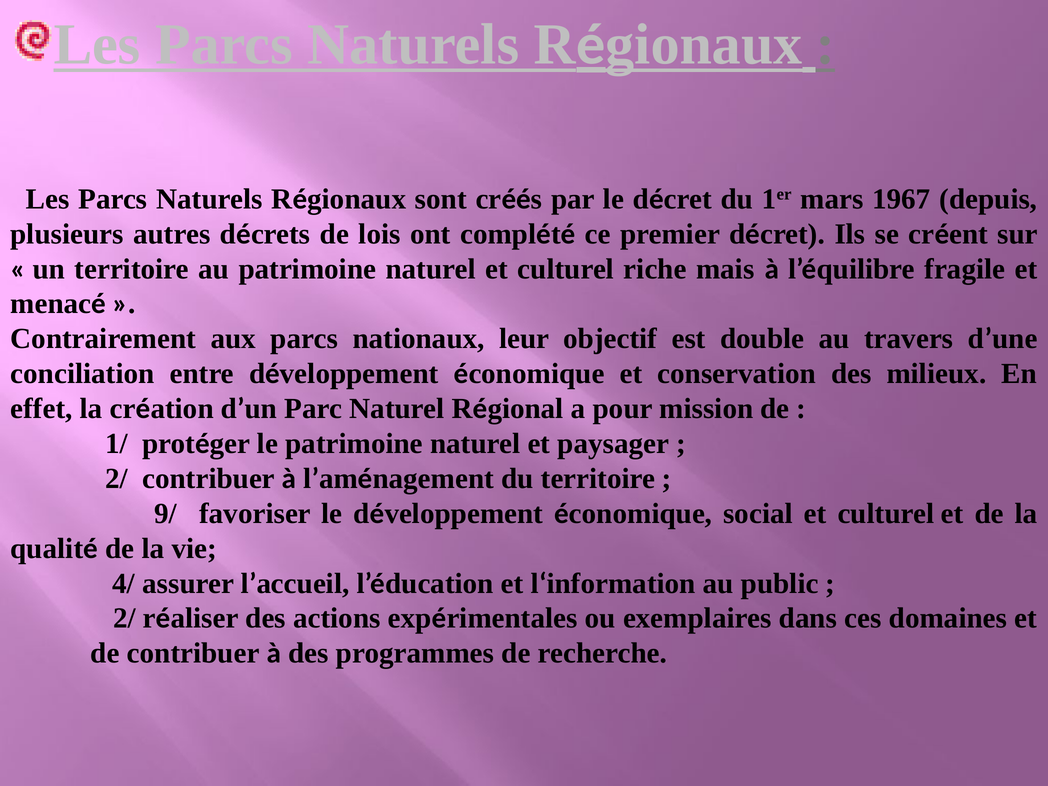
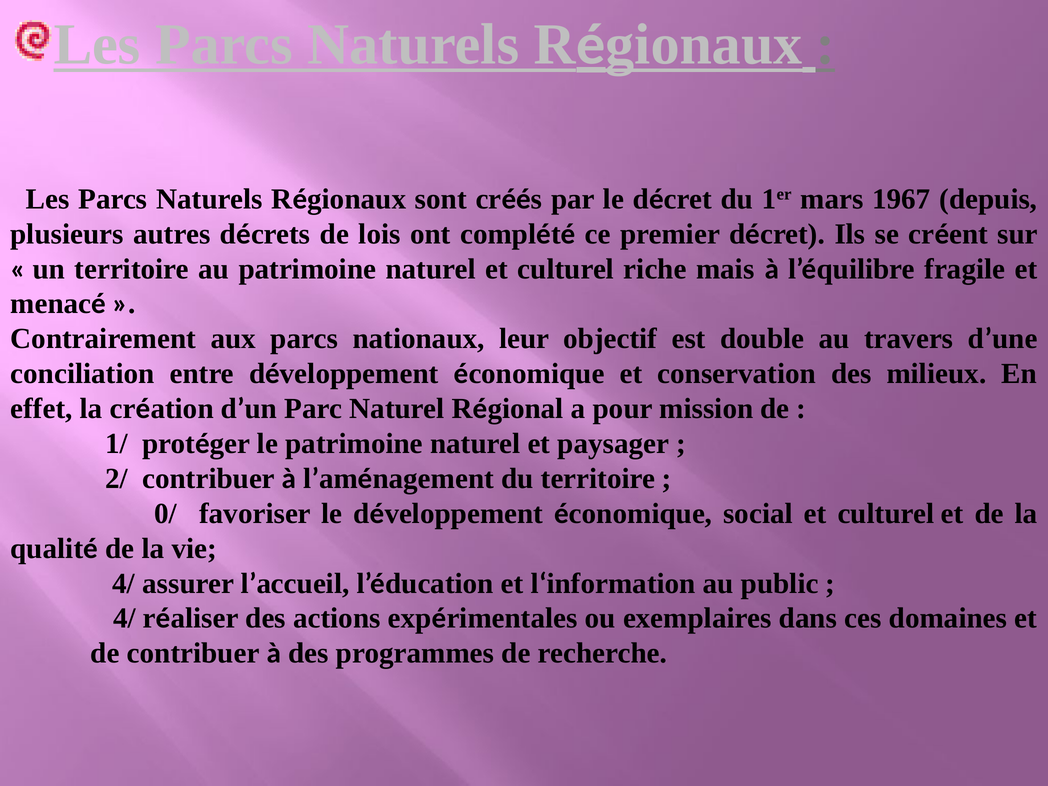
9/: 9/ -> 0/ (166, 514)
2/: 2/ -> 4/ (124, 618)
